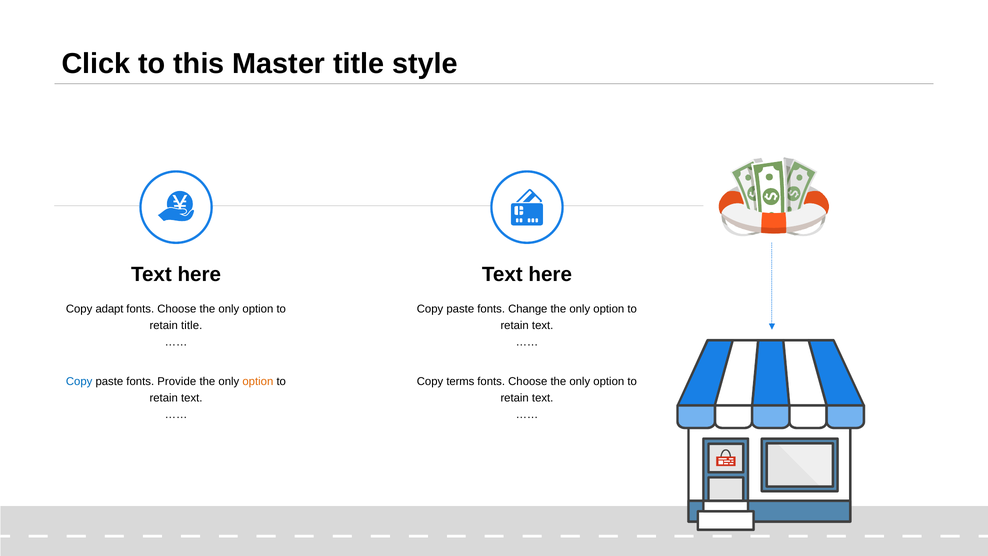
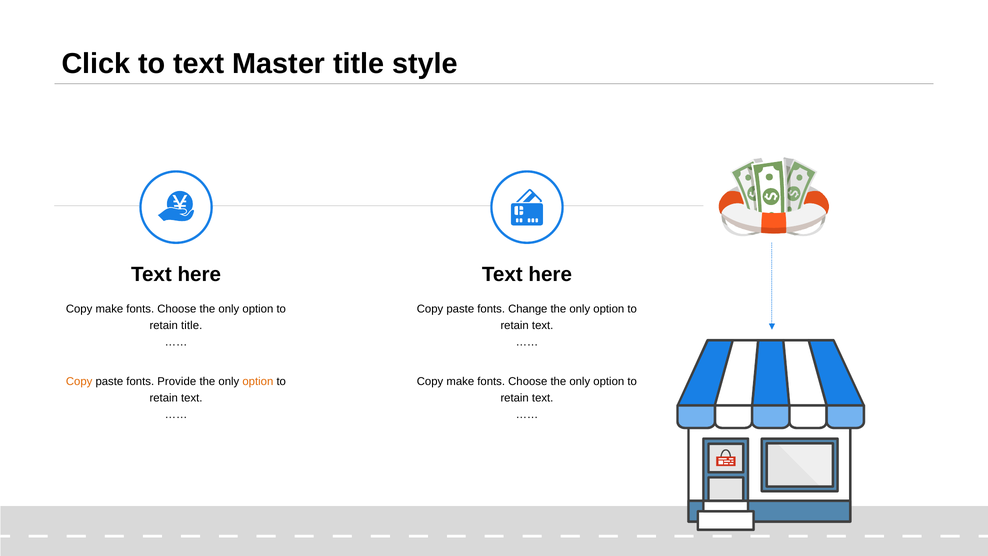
to this: this -> text (199, 64)
adapt: adapt -> make (109, 309)
Copy colour: blue -> orange (79, 382)
terms: terms -> make (460, 382)
